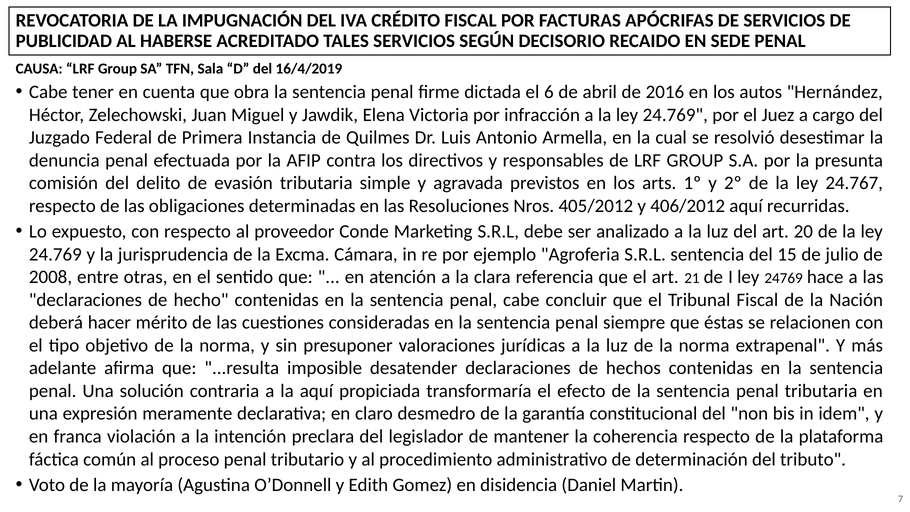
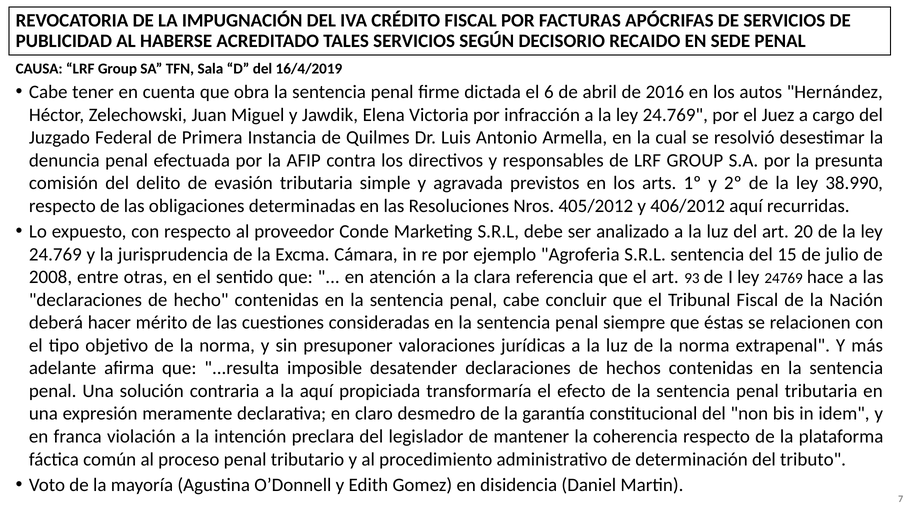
24.767: 24.767 -> 38.990 (854, 183)
21: 21 -> 93 (692, 278)
